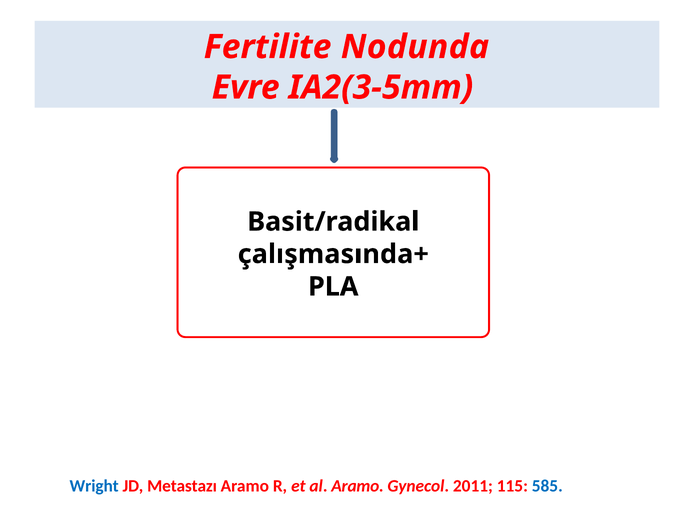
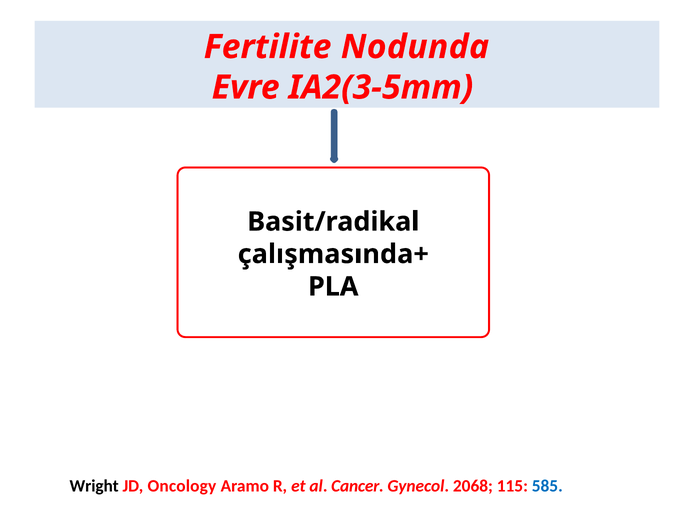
Wright colour: blue -> black (94, 486)
Metastazı: Metastazı -> Oncology (182, 486)
al Aramo: Aramo -> Cancer (358, 486)
2011: 2011 -> 2068 (473, 486)
